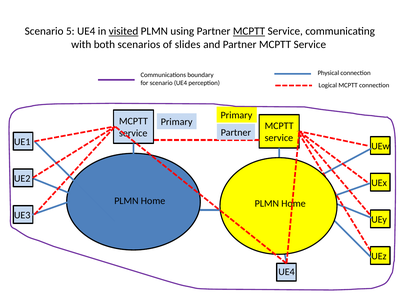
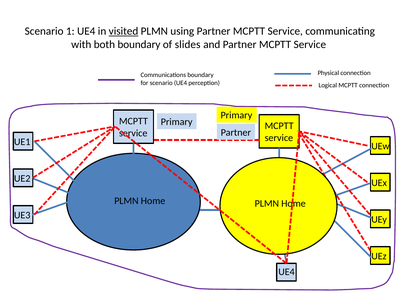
5: 5 -> 1 (70, 31)
MCPTT underline: present -> none (249, 31)
both scenarios: scenarios -> boundary (139, 44)
